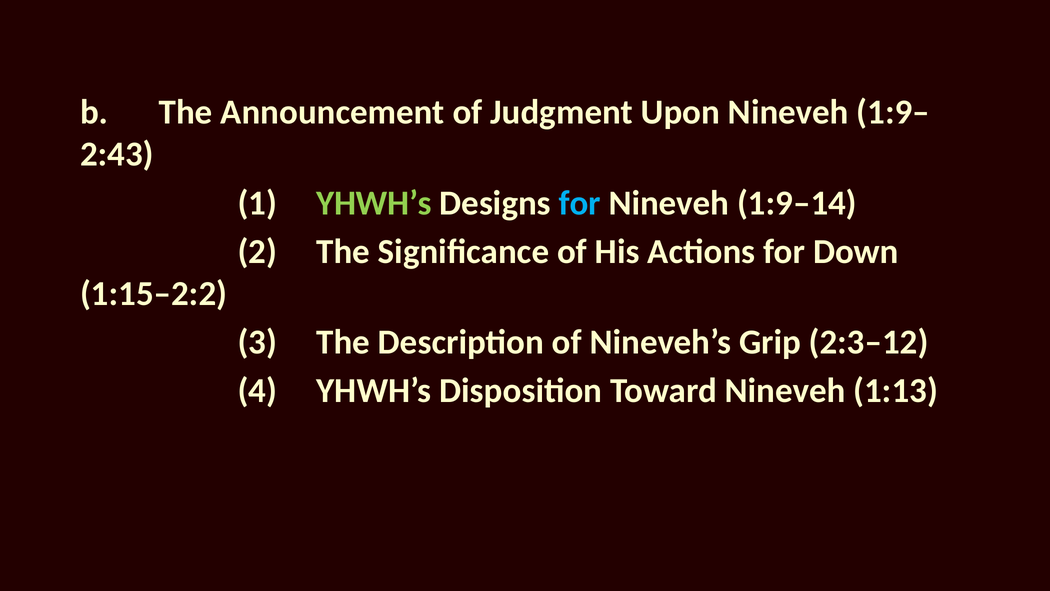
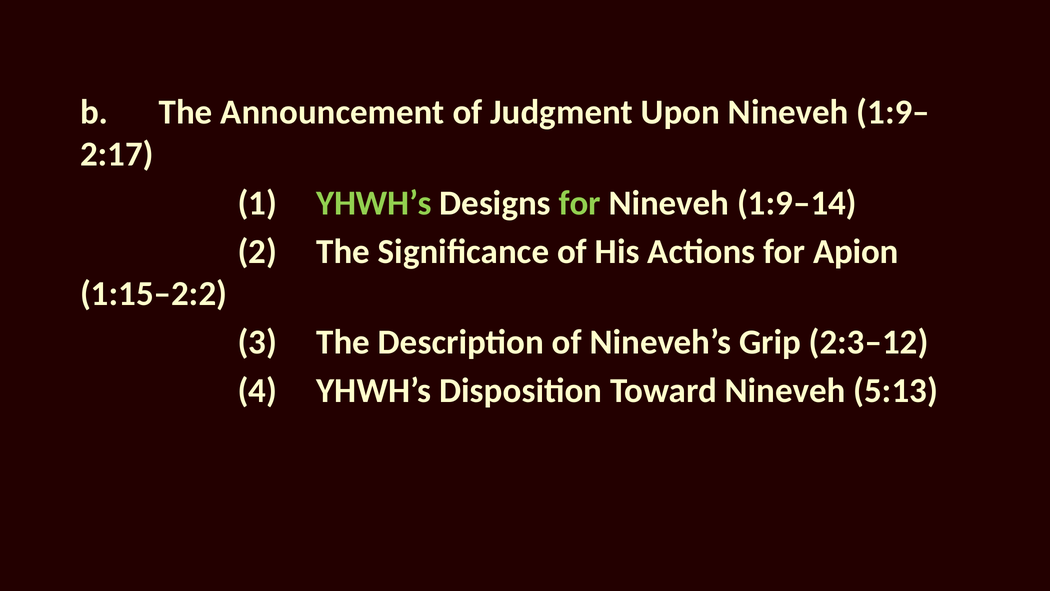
2:43: 2:43 -> 2:17 (117, 154)
for colour: light blue -> light green (580, 203)
Down: Down -> Apion (856, 251)
1:13: 1:13 -> 5:13 (896, 391)
